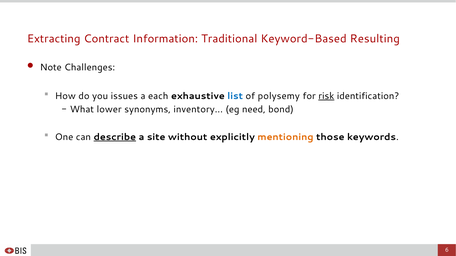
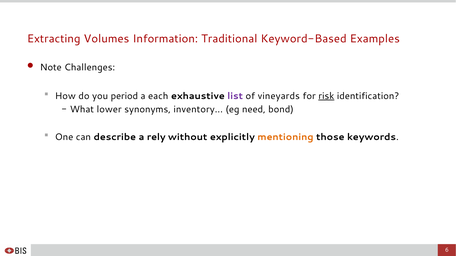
Contract: Contract -> Volumes (106, 39)
Resulting: Resulting -> Examples (375, 39)
issues: issues -> period (124, 96)
list colour: blue -> purple (235, 96)
polysemy: polysemy -> vineyards (279, 96)
describe underline: present -> none (115, 137)
site: site -> rely (156, 137)
